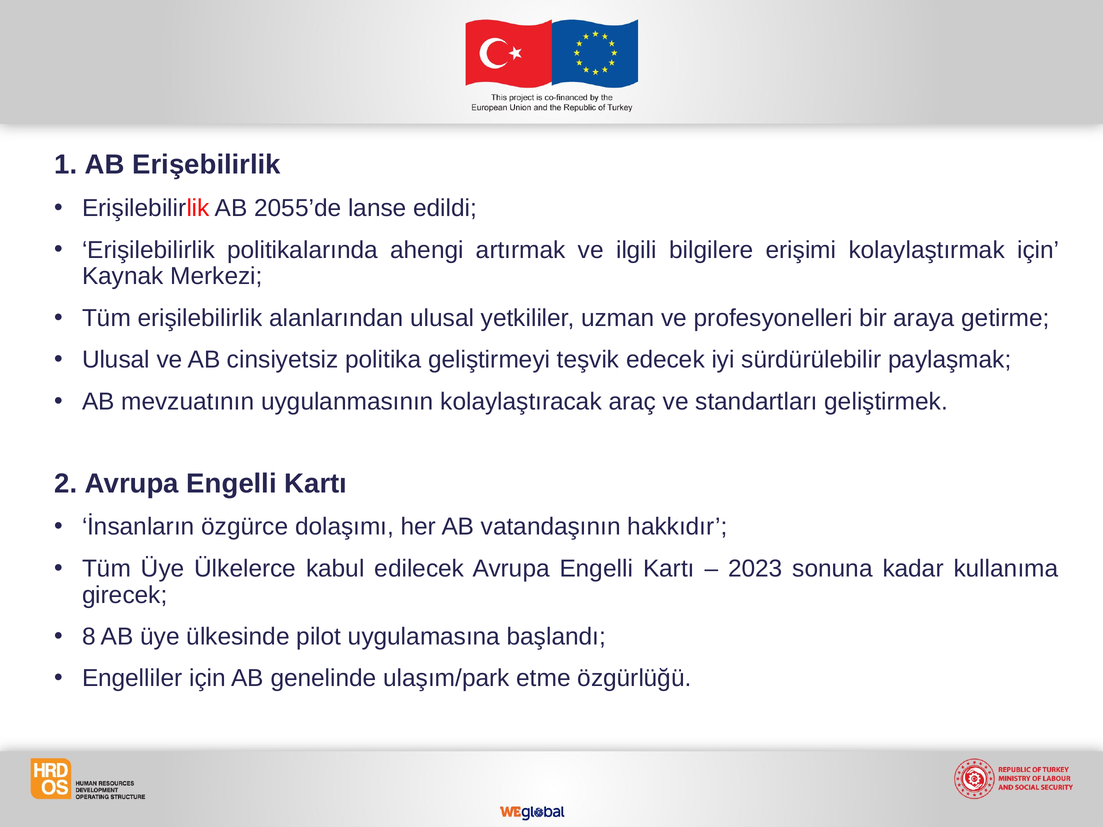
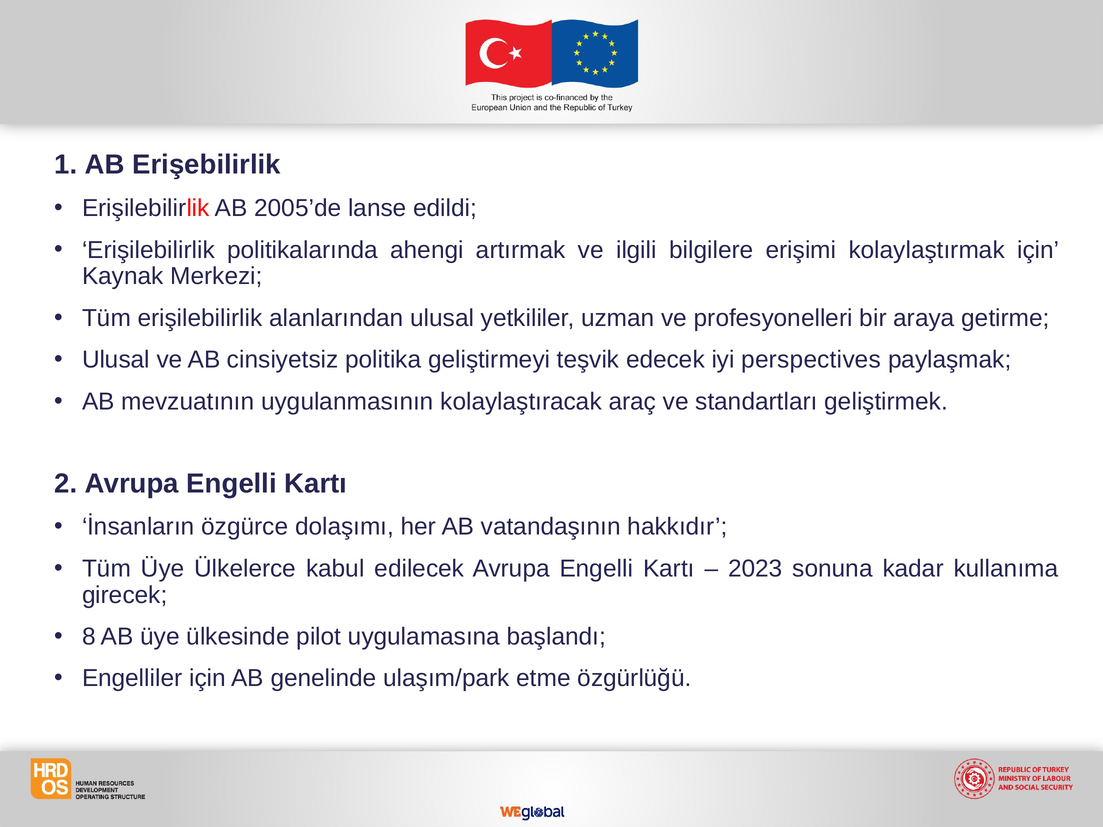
2055’de: 2055’de -> 2005’de (298, 208)
sürdürülebilir: sürdürülebilir -> perspectives (811, 360)
